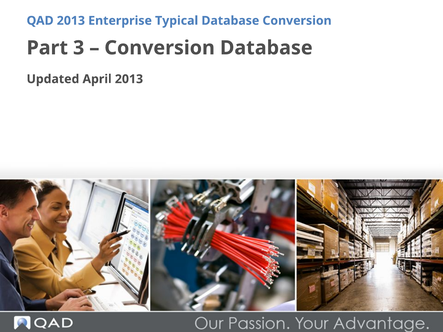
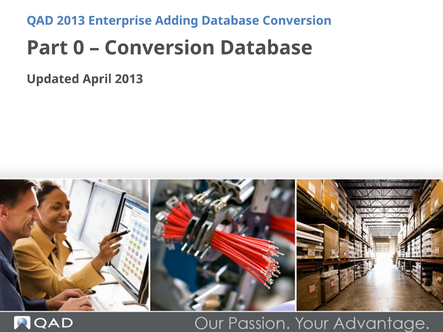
Typical: Typical -> Adding (177, 21)
3: 3 -> 0 (79, 48)
